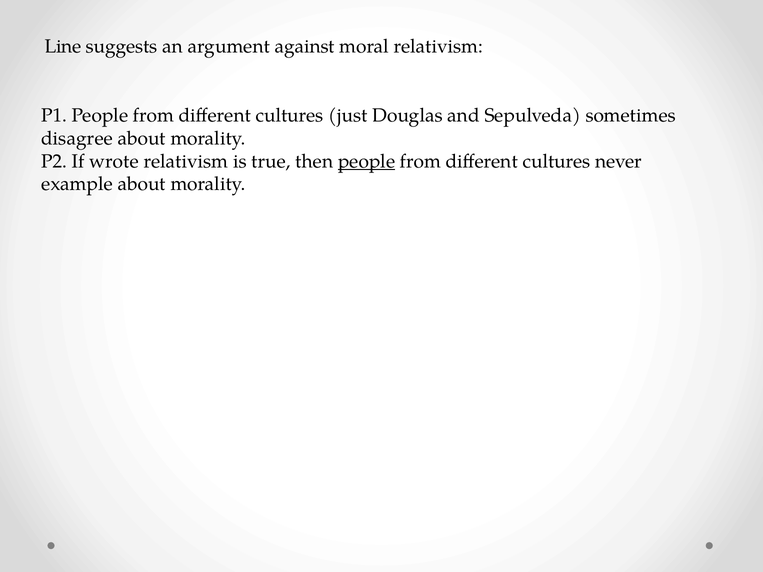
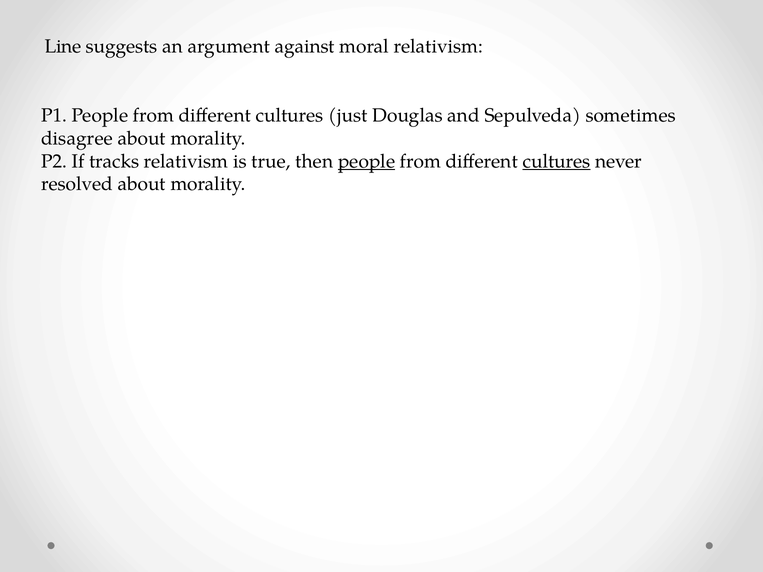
wrote: wrote -> tracks (114, 161)
cultures underline: none -> present (557, 161)
example: example -> resolved (77, 184)
